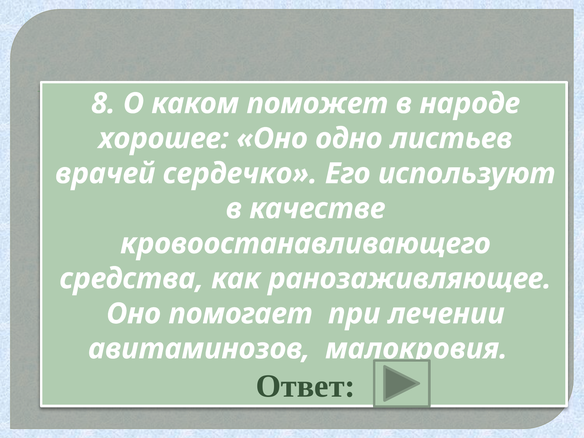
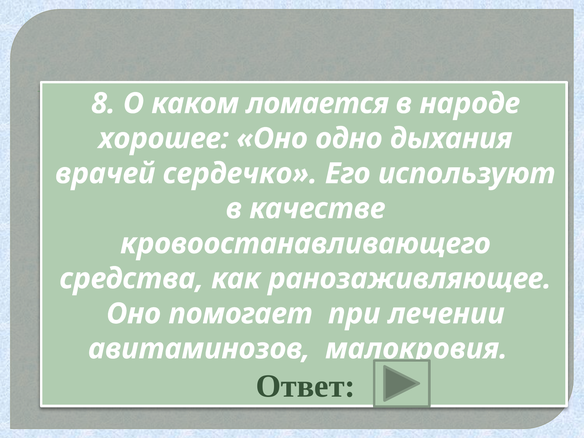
поможет: поможет -> ломается (318, 103)
листьев: листьев -> дыхания (451, 139)
